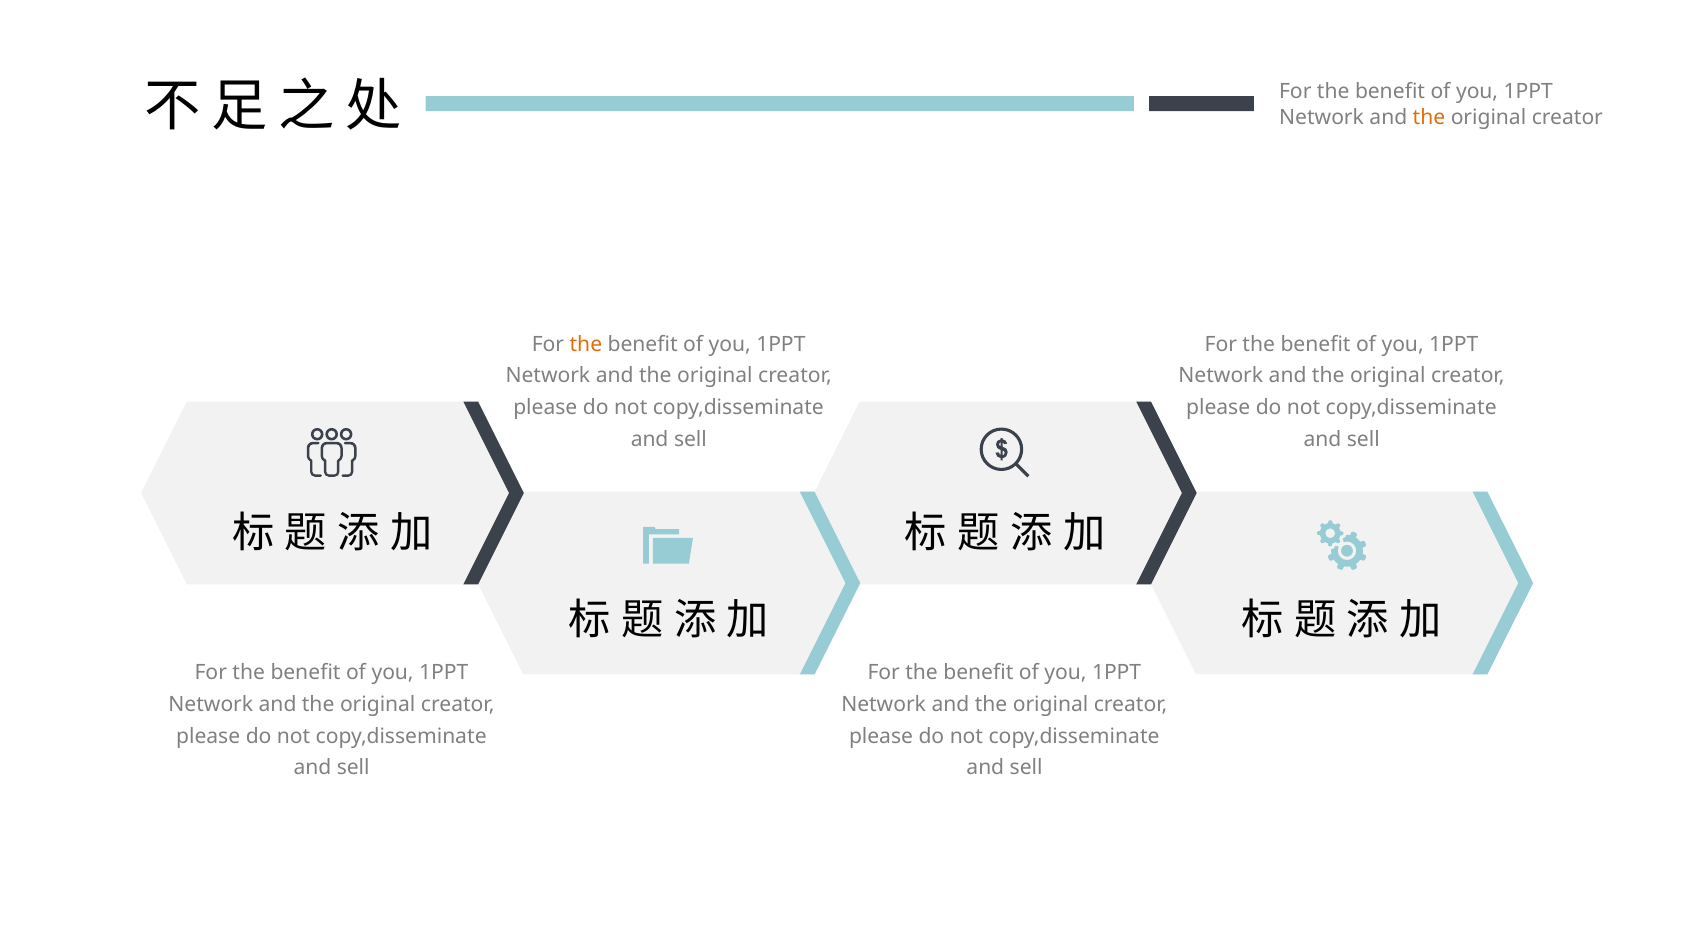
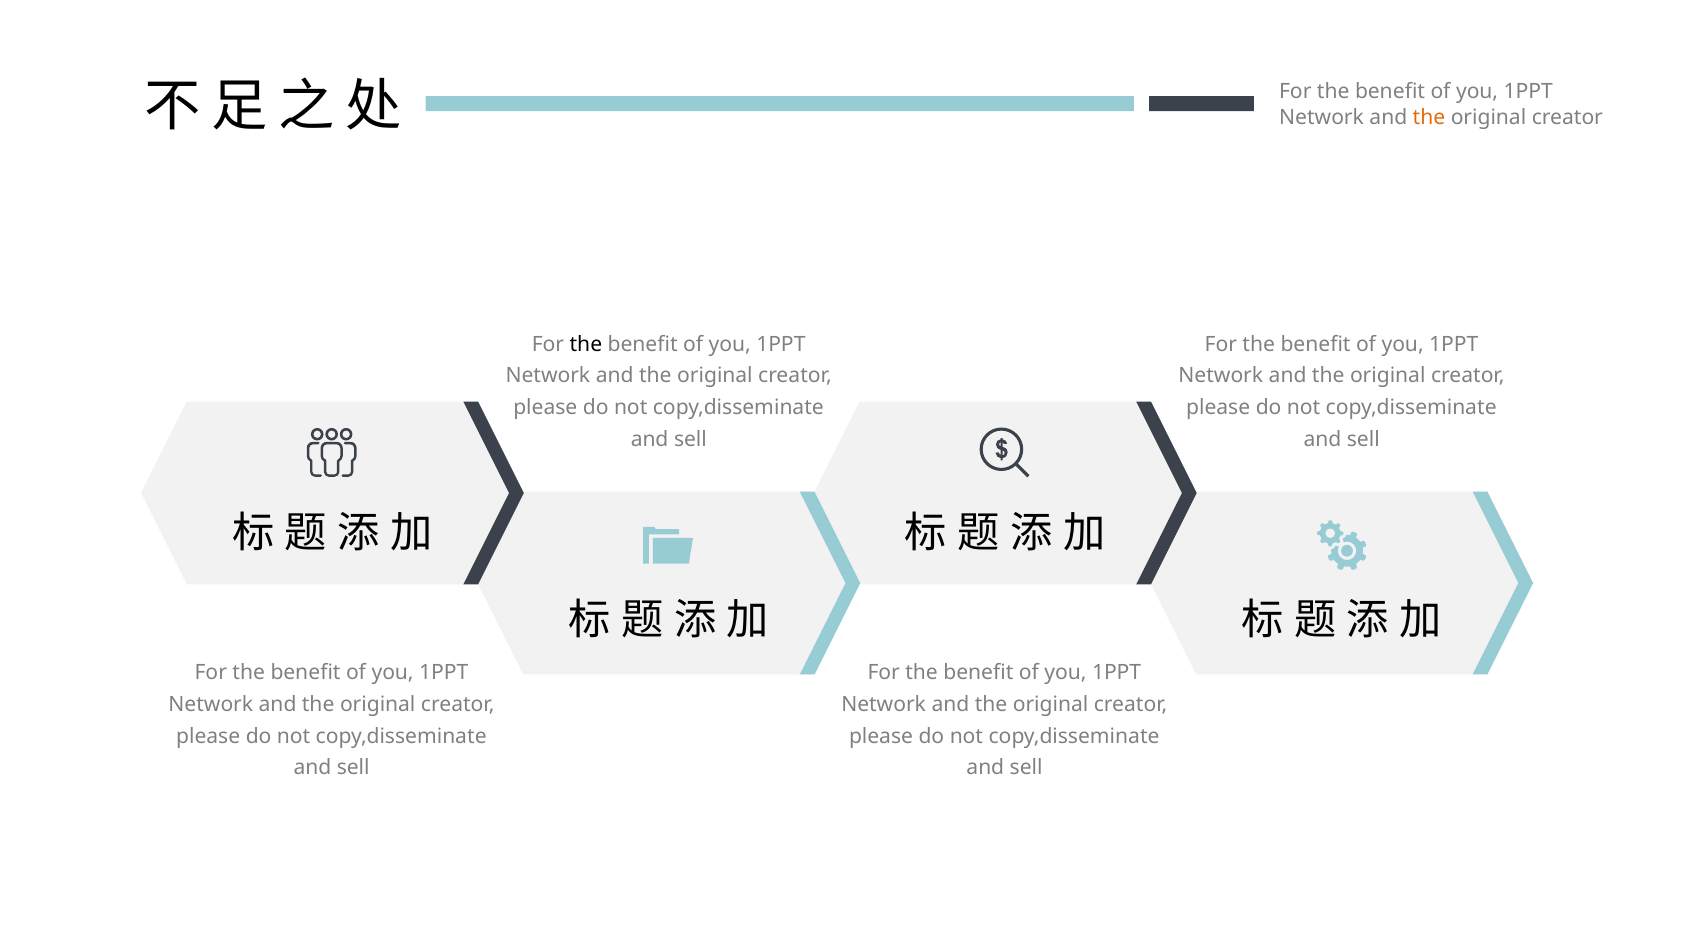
the colour: orange -> black (586, 344)
